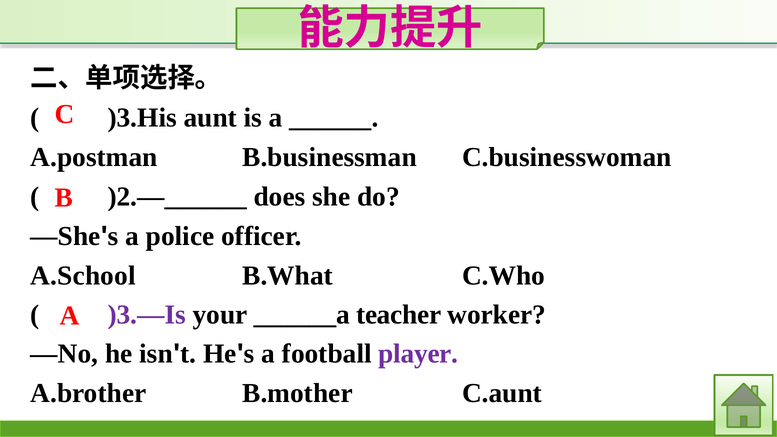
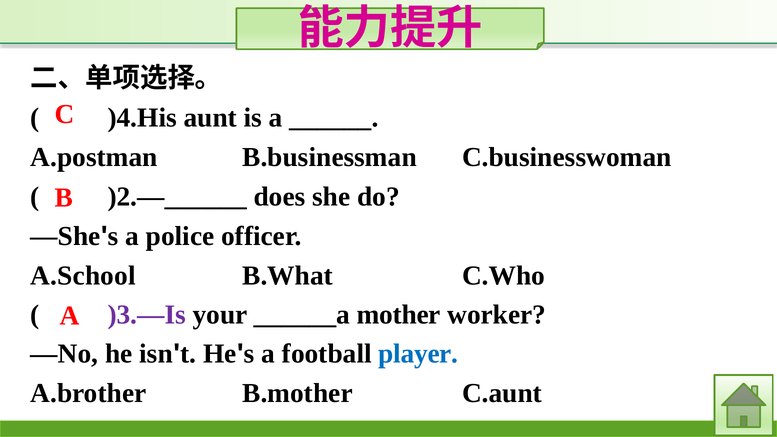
)3.His: )3.His -> )4.His (142, 118)
teacher: teacher -> mother (399, 314)
player colour: purple -> blue (418, 354)
